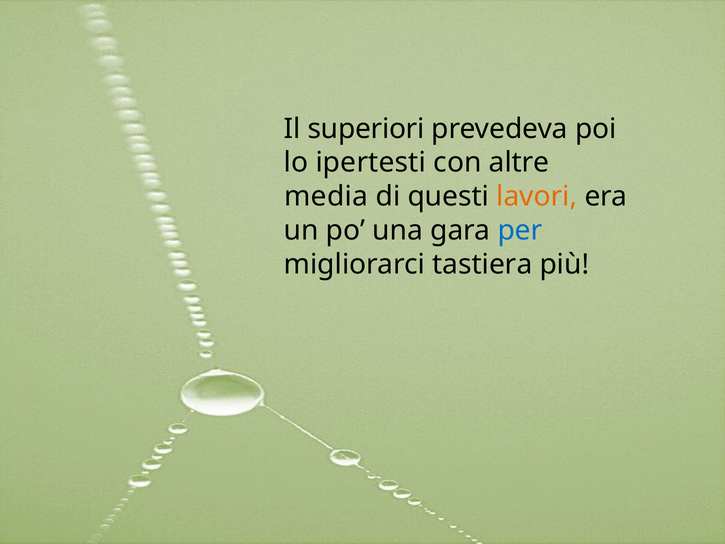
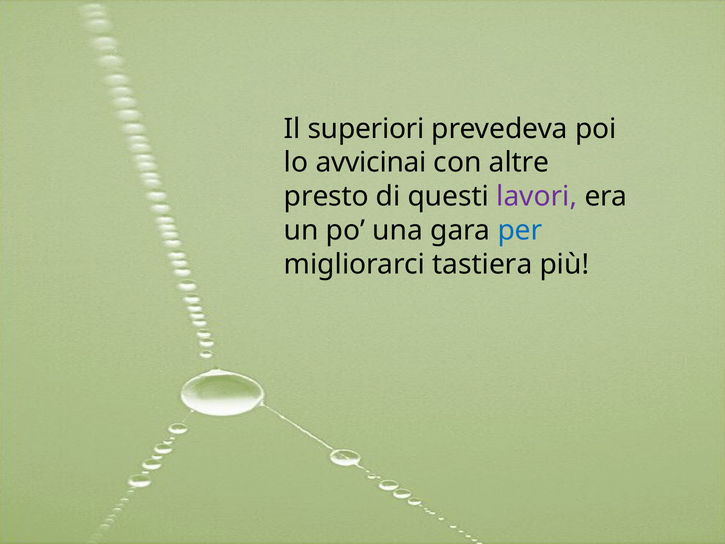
ipertesti: ipertesti -> avvicinai (371, 163)
media: media -> presto (326, 196)
lavori colour: orange -> purple (537, 196)
